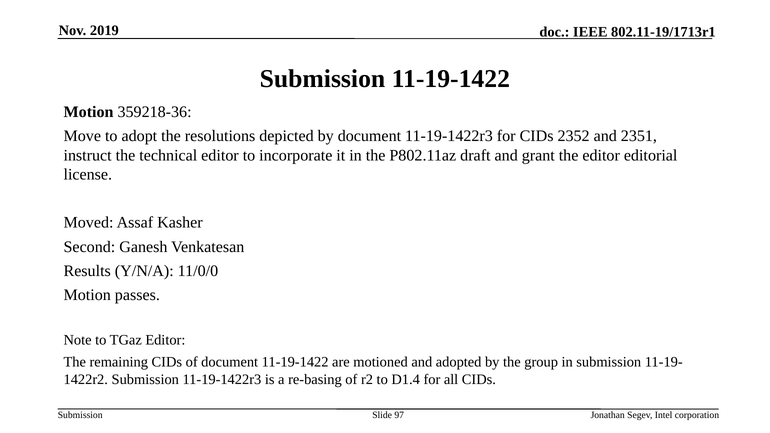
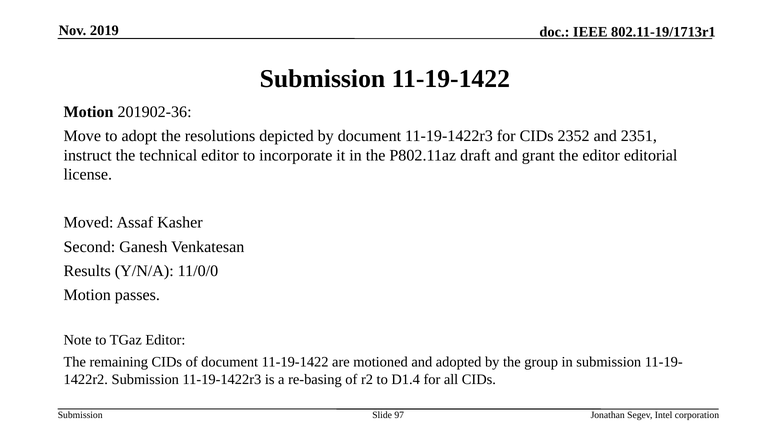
359218-36: 359218-36 -> 201902-36 (155, 112)
